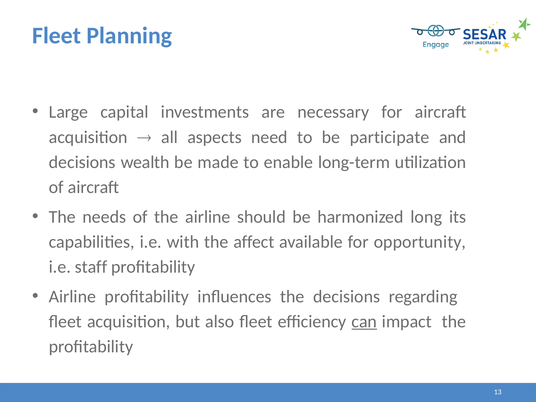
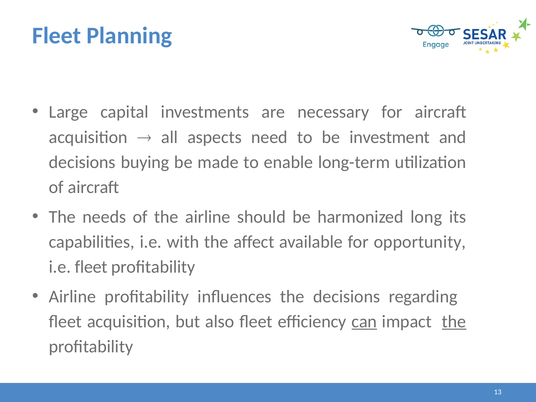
participate: participate -> investment (390, 137)
wealth: wealth -> buying (145, 162)
i.e staff: staff -> fleet (91, 267)
the underline: none -> present (454, 322)
